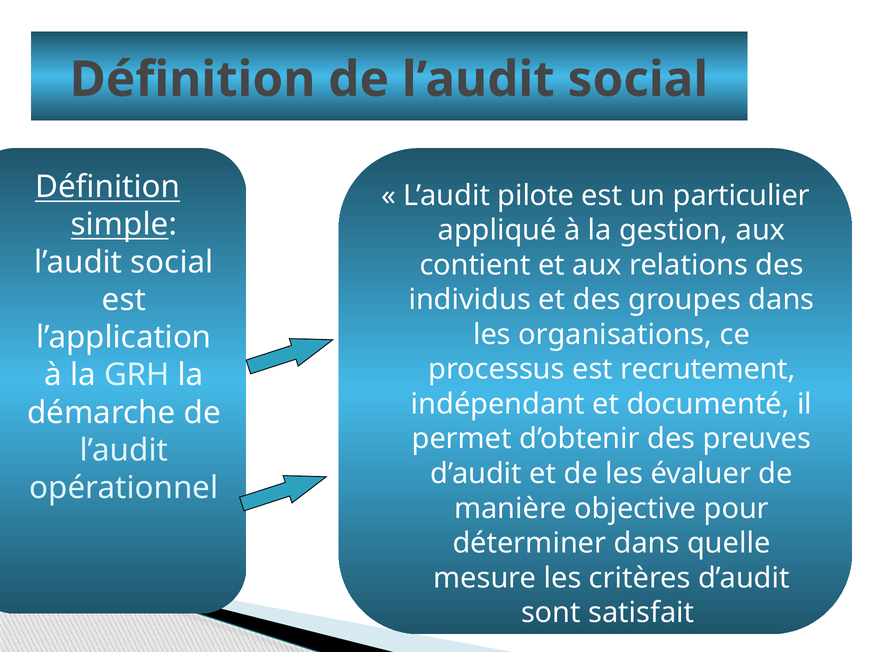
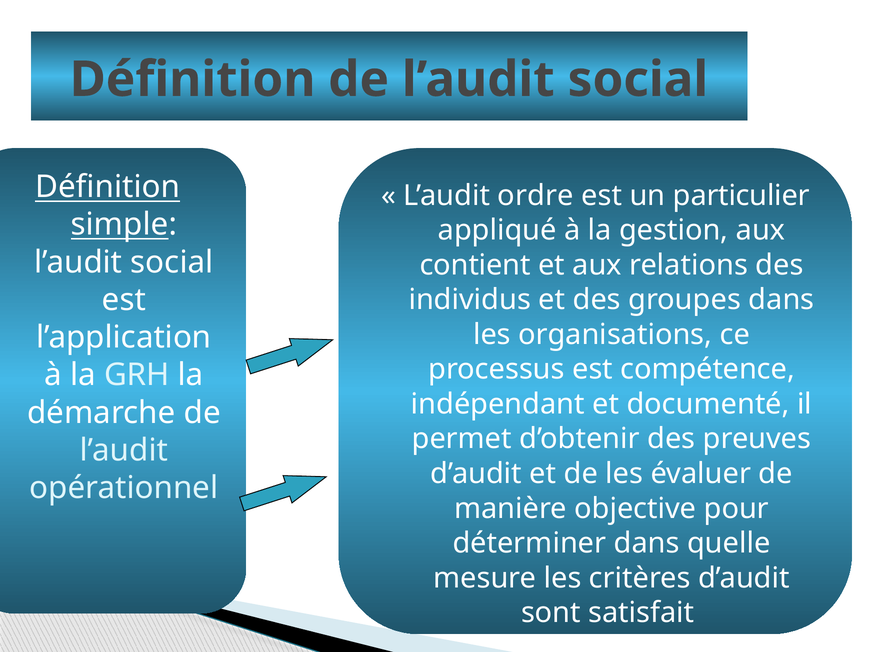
pilote: pilote -> ordre (536, 195)
recrutement: recrutement -> compétence (708, 369)
